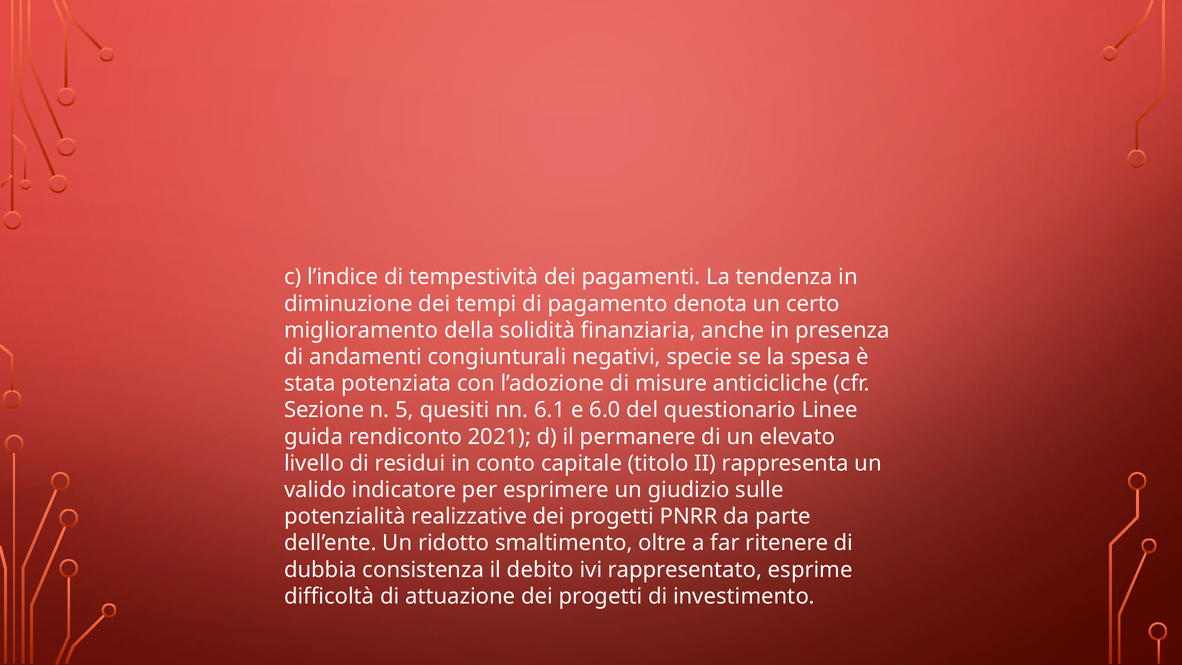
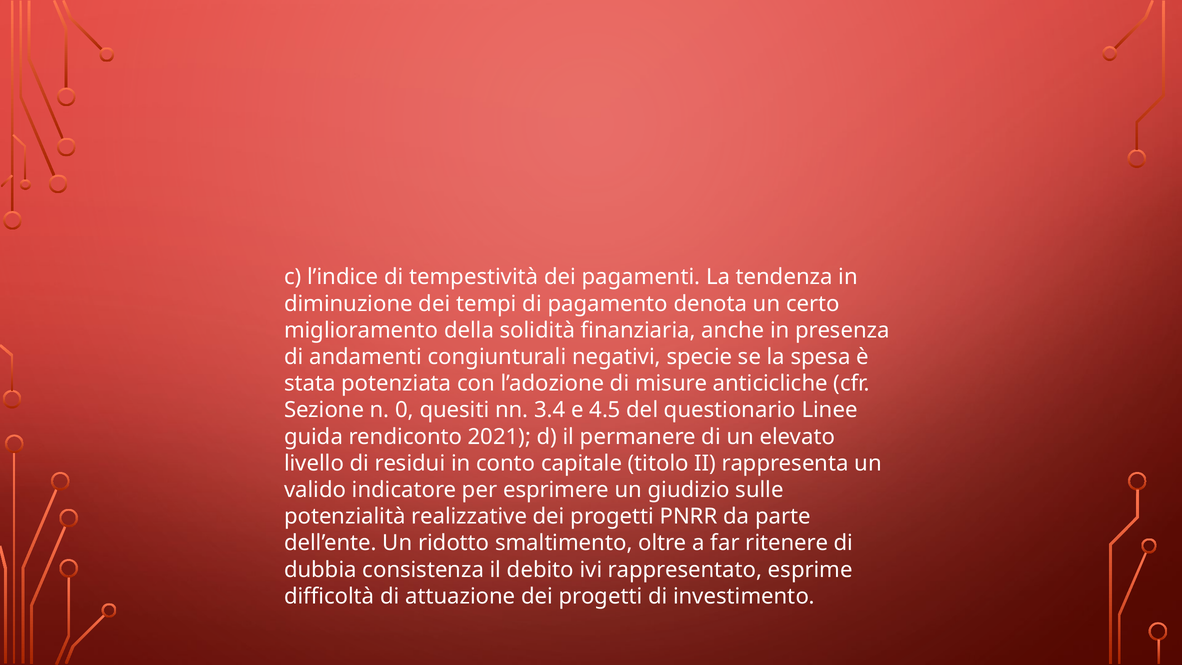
5: 5 -> 0 (404, 410)
6.1: 6.1 -> 3.4 (550, 410)
6.0: 6.0 -> 4.5 (605, 410)
